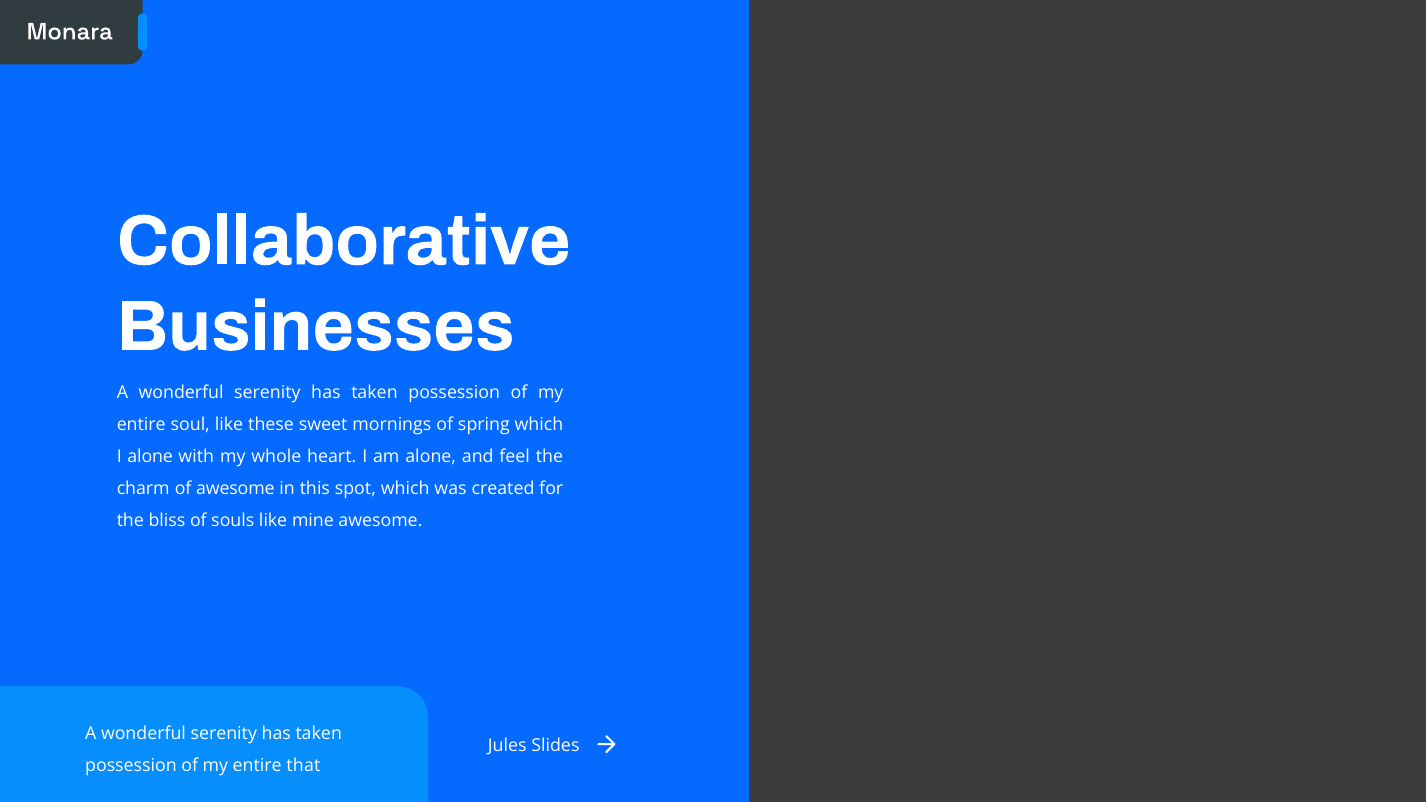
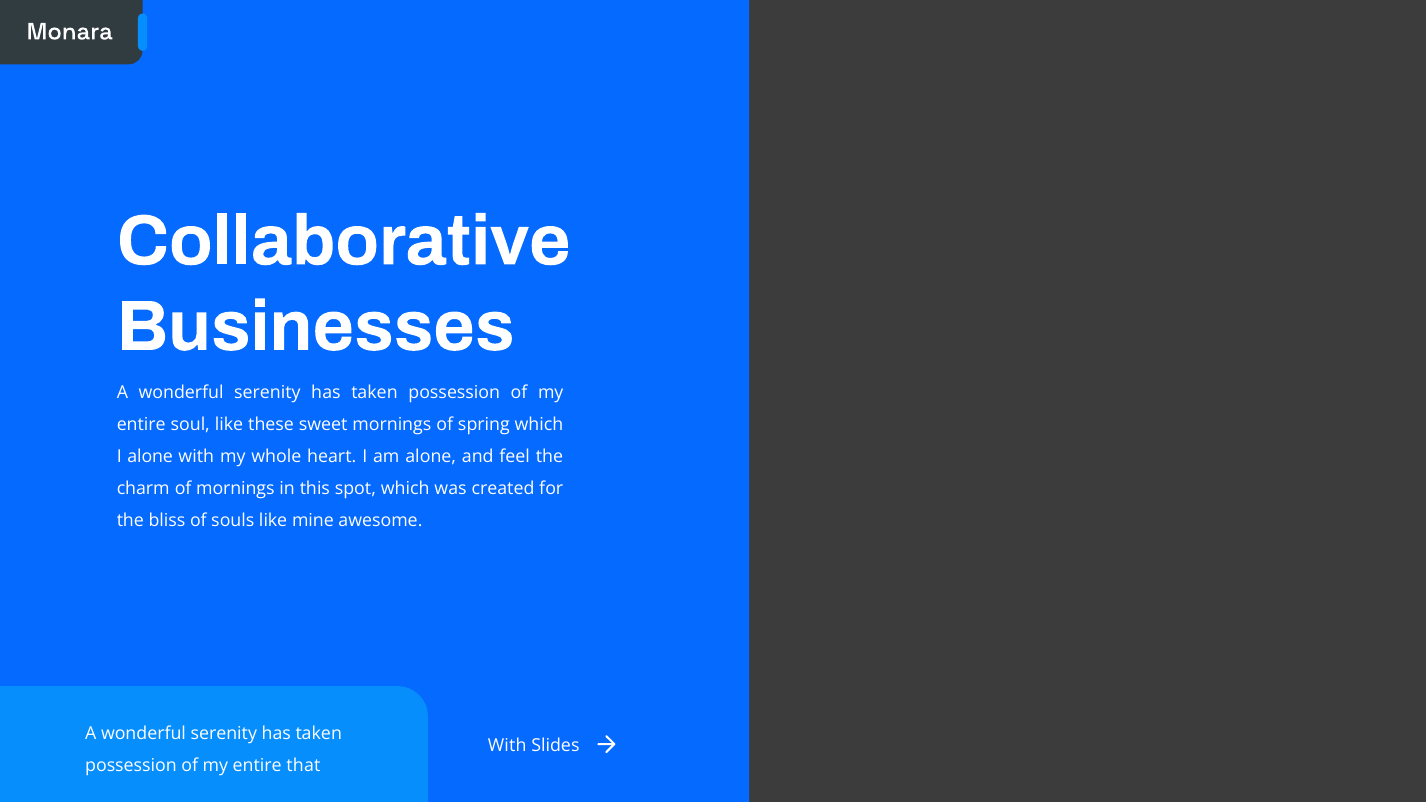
of awesome: awesome -> mornings (235, 489)
Jules: Jules -> With (507, 745)
